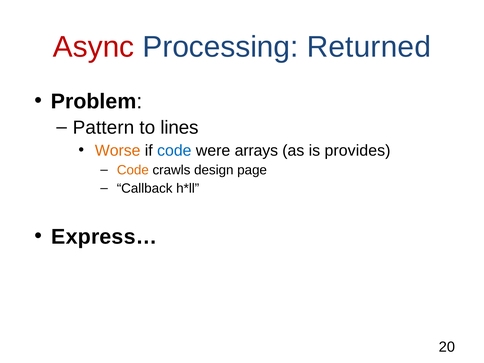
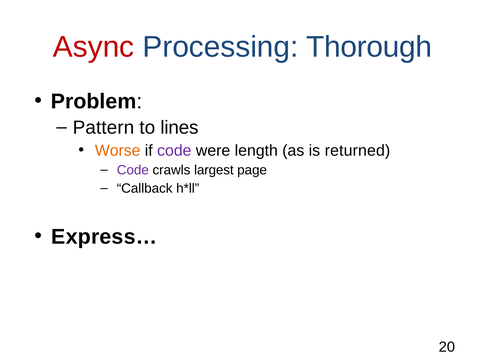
Returned: Returned -> Thorough (369, 47)
code colour: blue -> purple (174, 150)
arrays: arrays -> length (256, 150)
provides: provides -> returned (357, 150)
Code colour: orange -> purple (133, 170)
design: design -> largest (214, 170)
